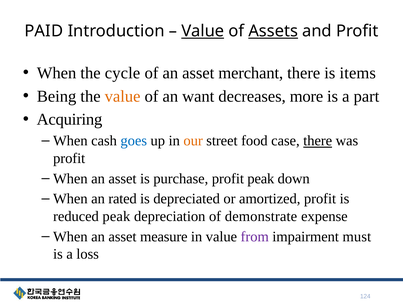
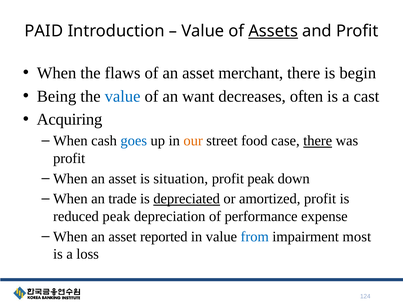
Value underline: present -> none (203, 31)
cycle: cycle -> flaws (123, 73)
items: items -> begin (358, 73)
value colour: orange -> blue (123, 96)
more: more -> often (306, 96)
part: part -> cast (366, 96)
purchase: purchase -> situation (181, 178)
rated: rated -> trade (123, 198)
depreciated underline: none -> present (187, 198)
demonstrate: demonstrate -> performance (261, 216)
measure: measure -> reported (164, 236)
from colour: purple -> blue (255, 236)
must: must -> most (357, 236)
